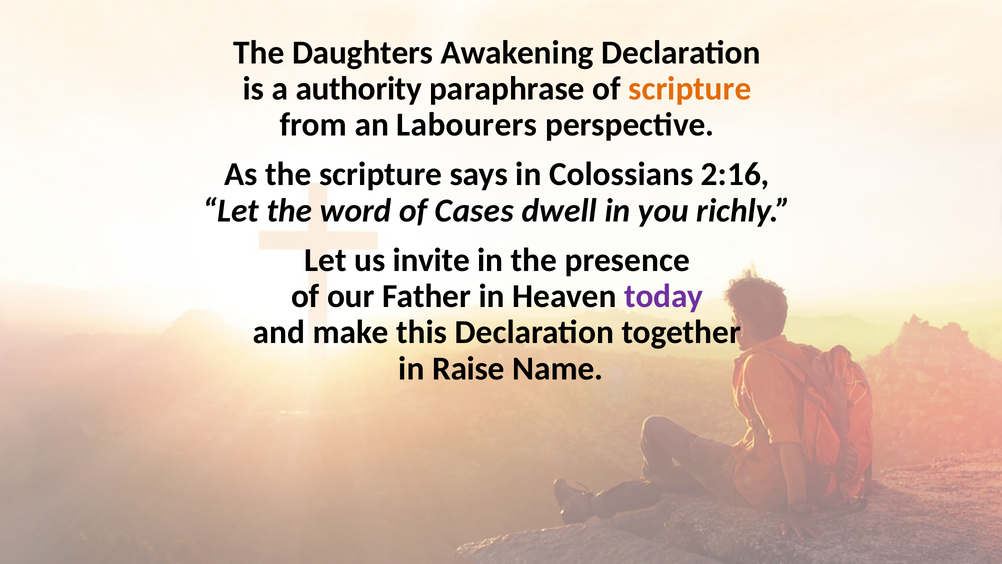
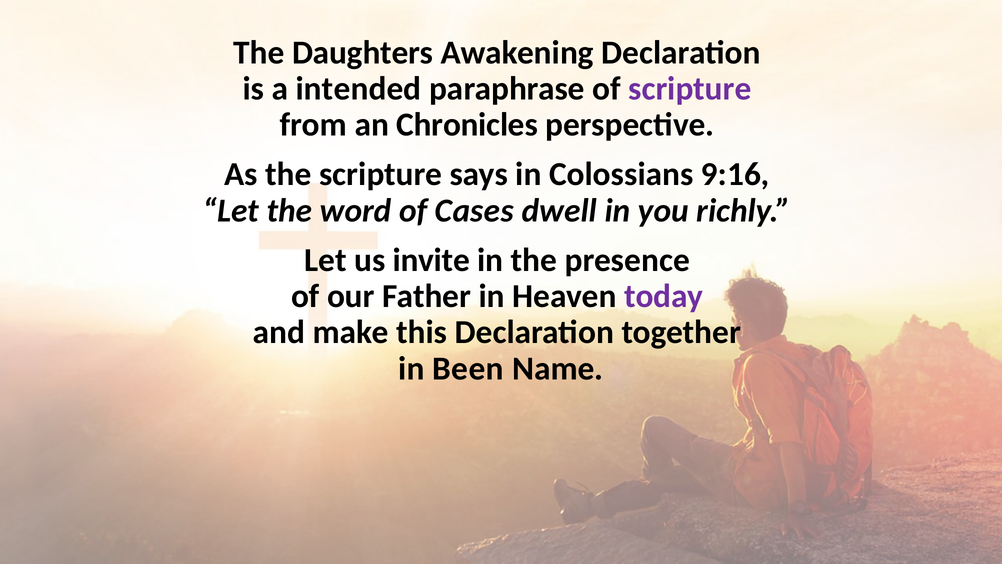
authority: authority -> intended (359, 89)
scripture colour: orange -> purple (690, 89)
Labourers: Labourers -> Chronicles (467, 125)
2:16: 2:16 -> 9:16 (735, 174)
Raise: Raise -> Been (468, 368)
